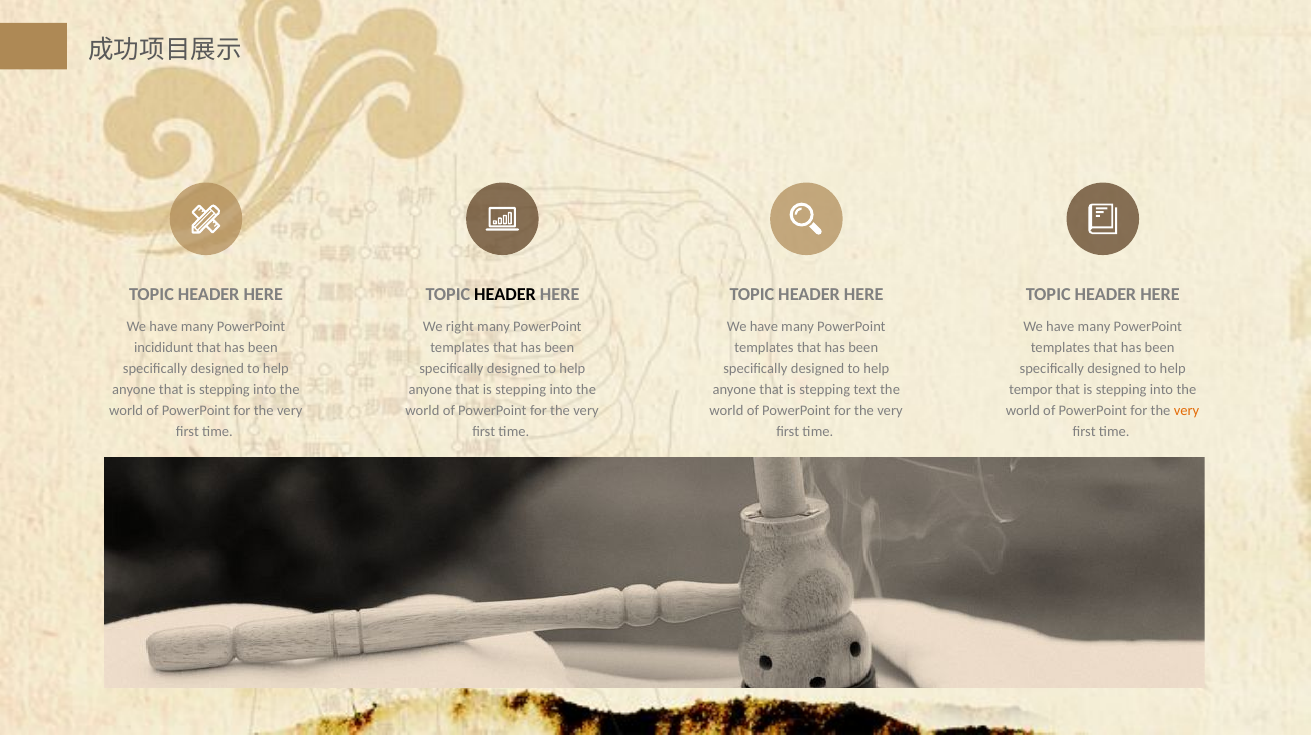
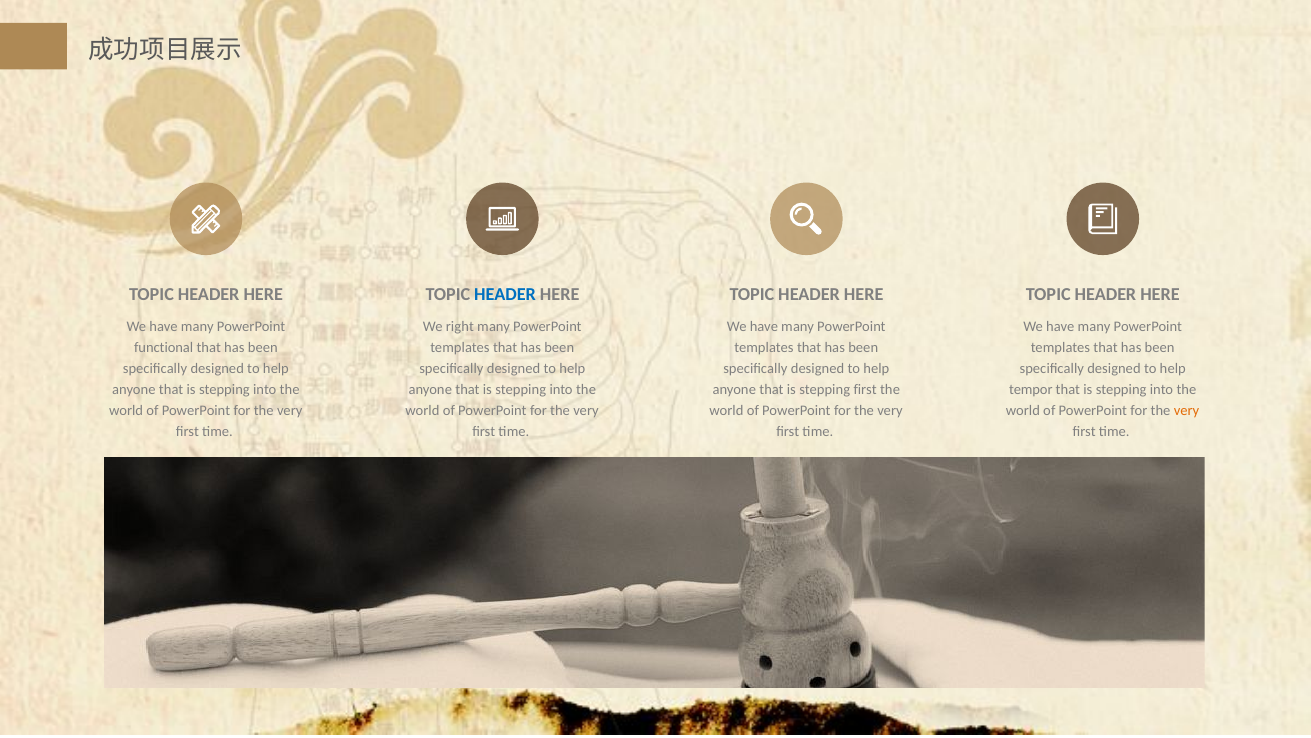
HEADER colour: black -> blue (505, 295)
incididunt: incididunt -> functional (164, 348)
stepping text: text -> first (865, 389)
